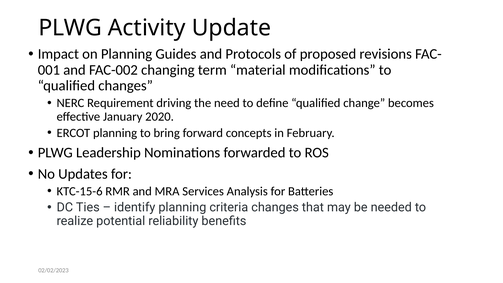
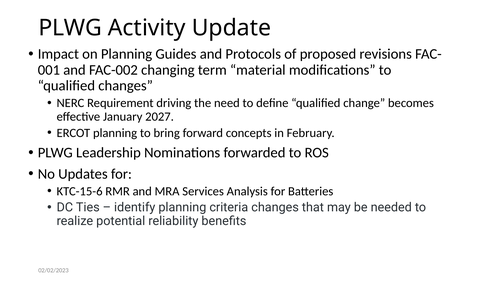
2020: 2020 -> 2027 (160, 117)
